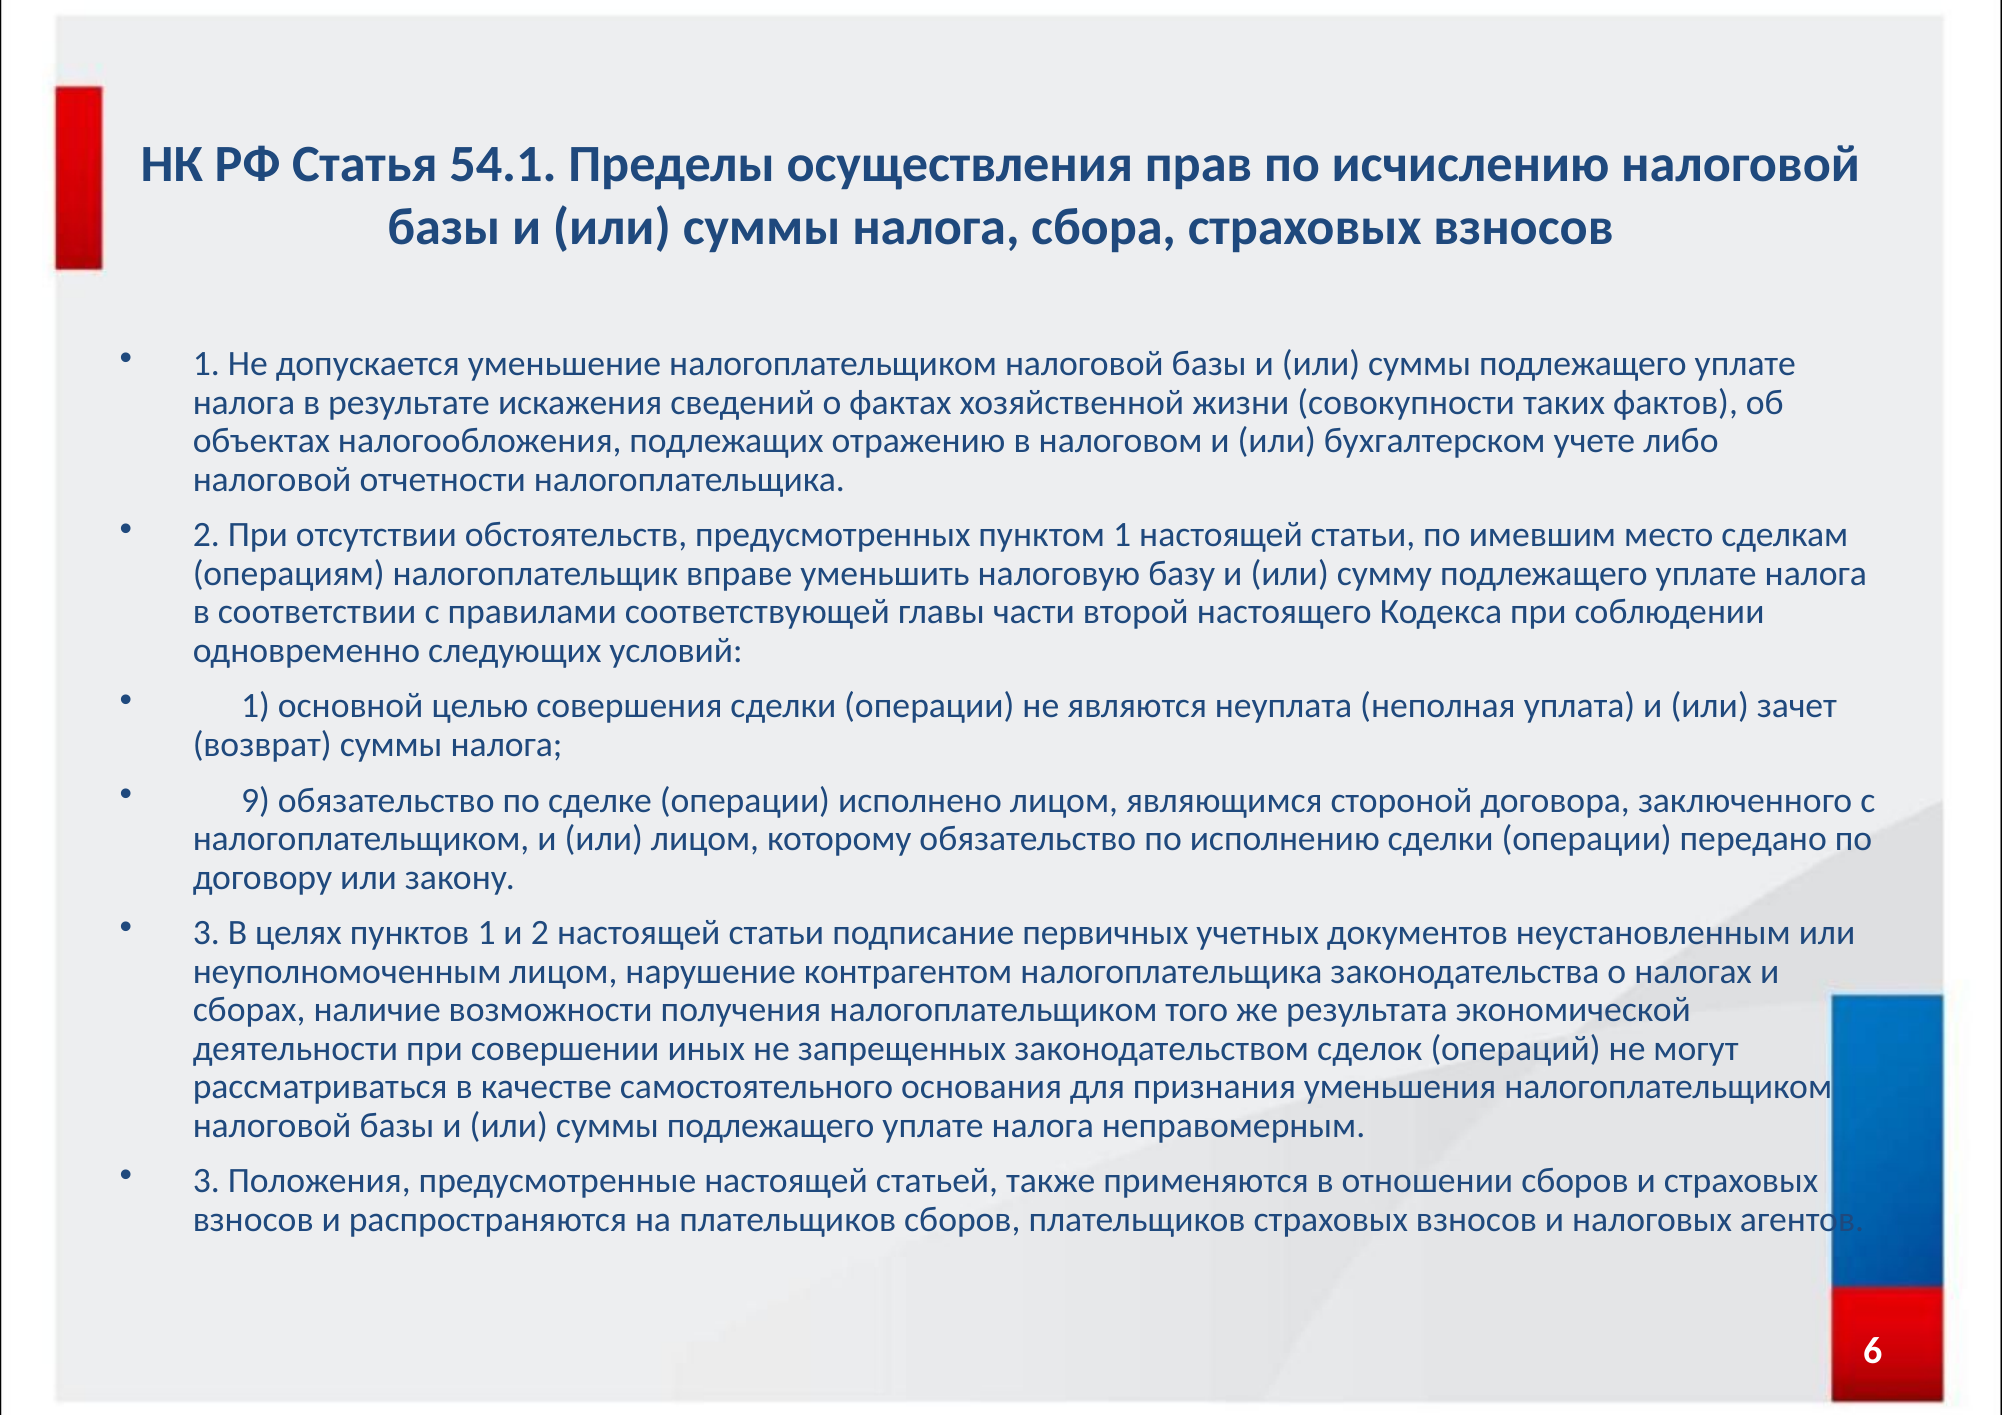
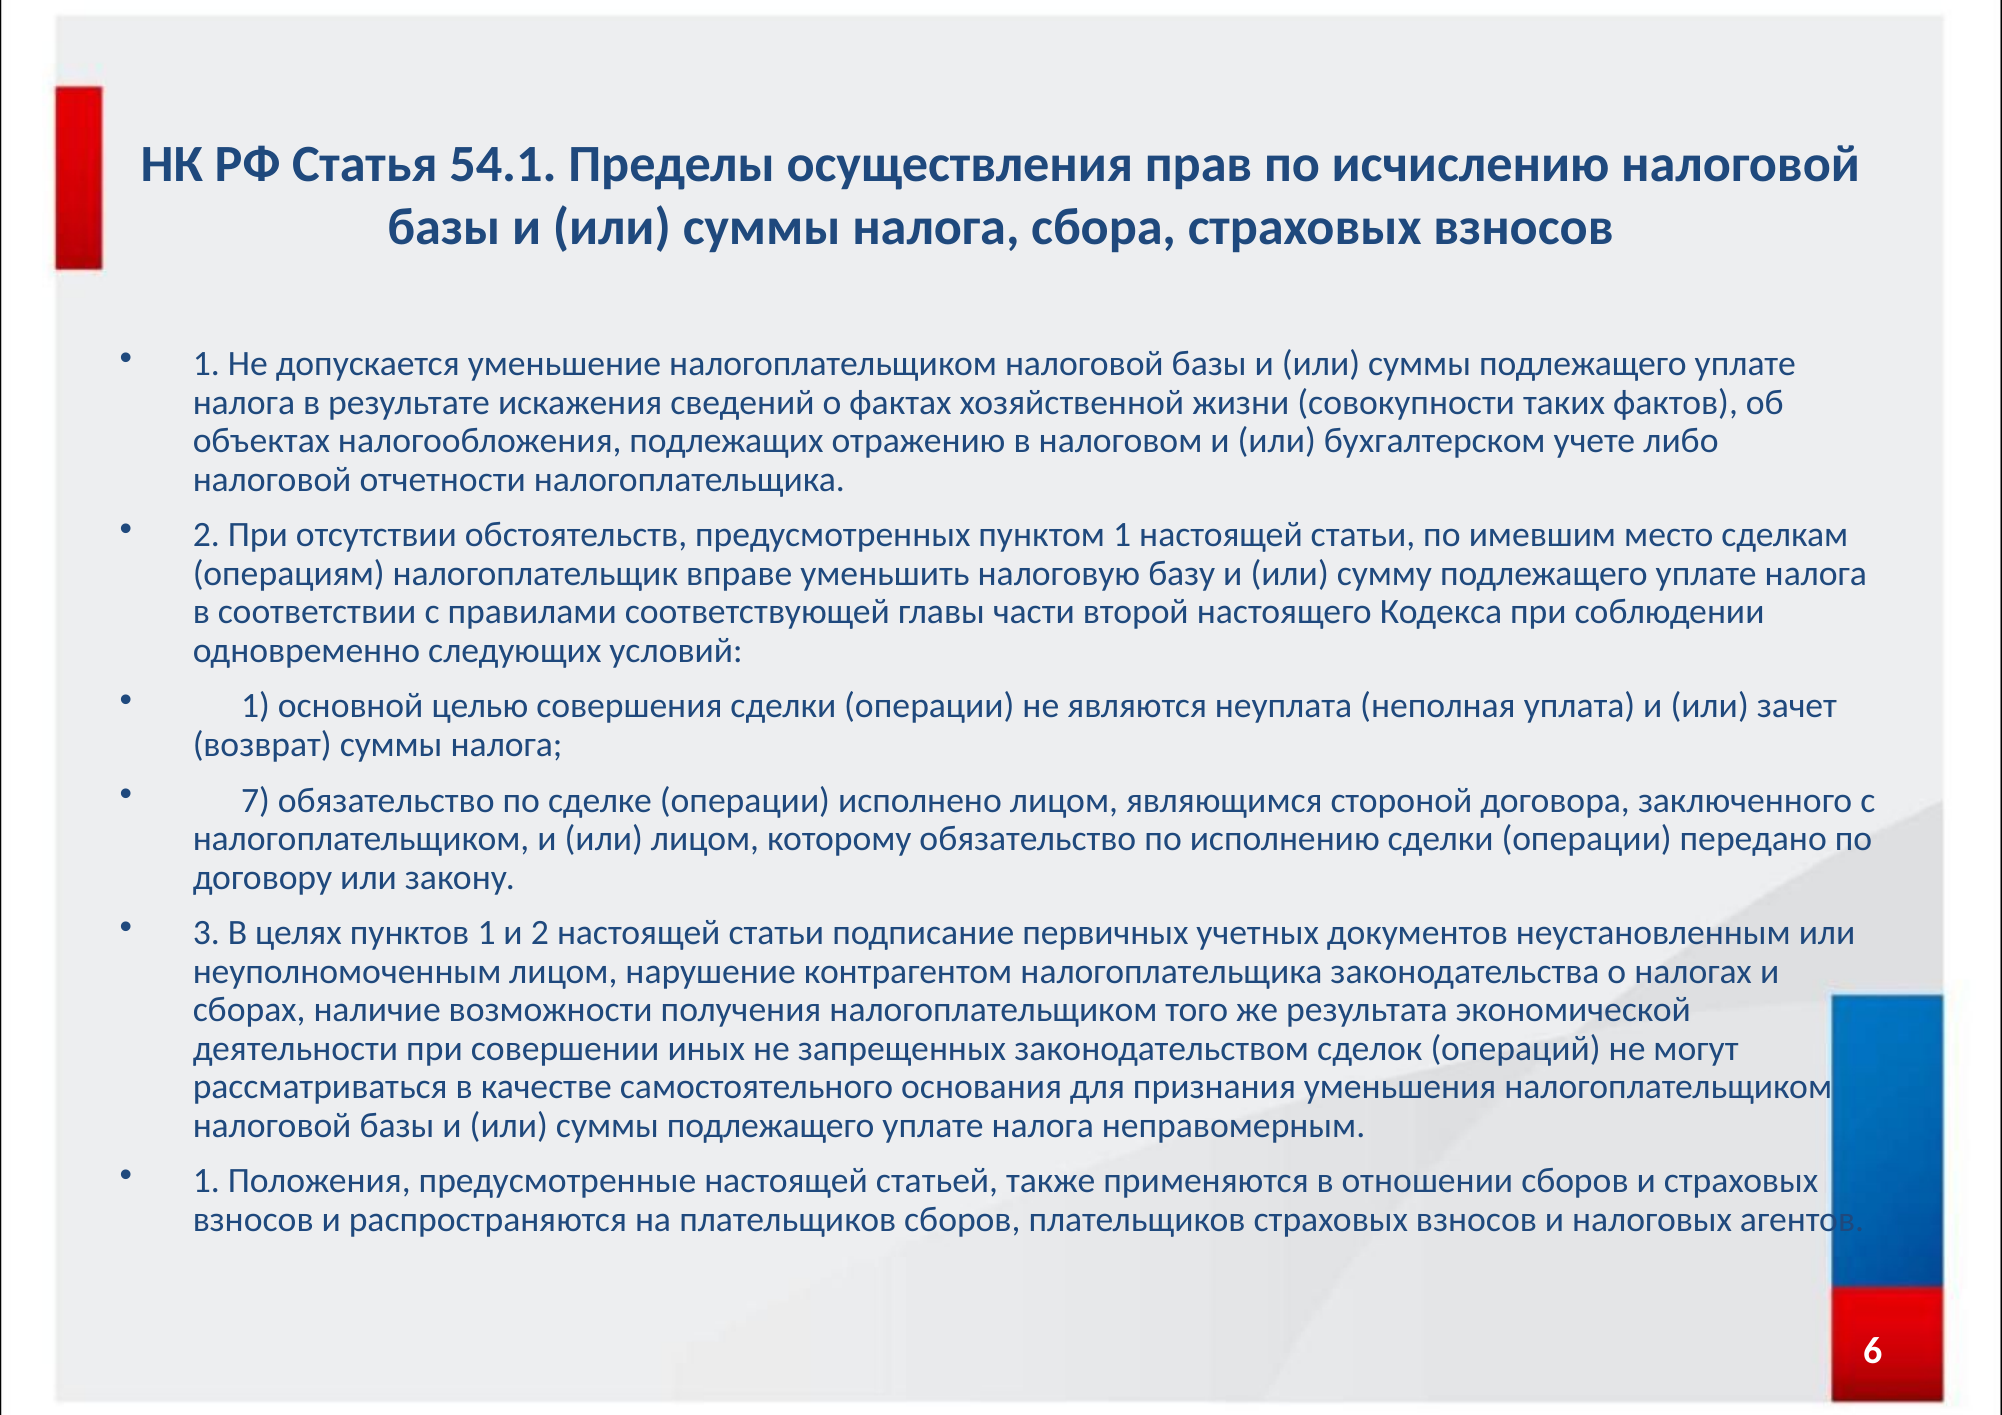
9: 9 -> 7 (255, 801)
3: 3 -> 1 (206, 1182)
